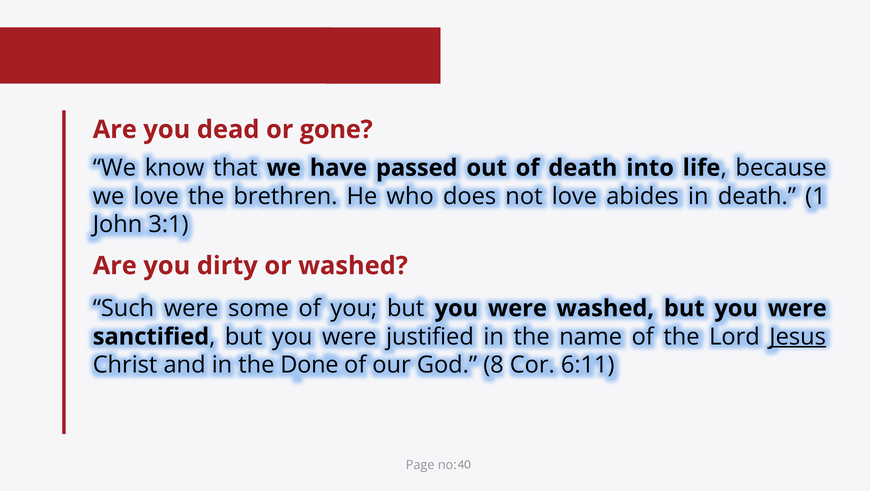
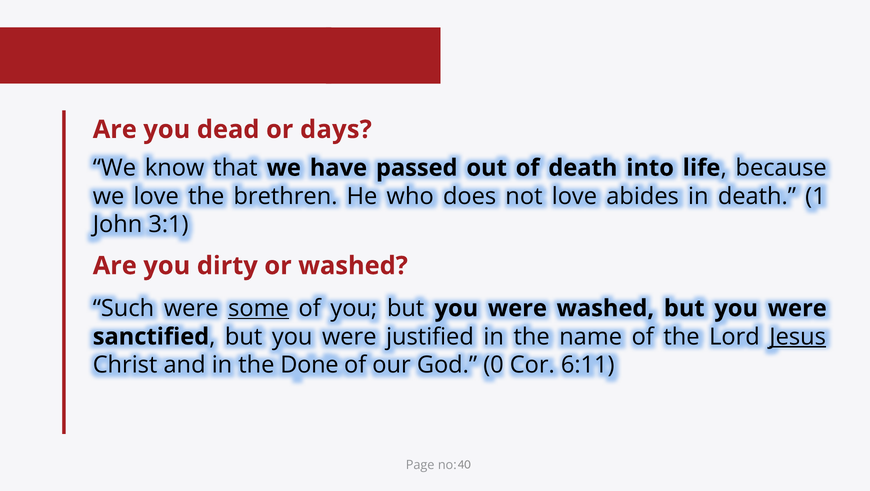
gone: gone -> days (336, 129)
some underline: none -> present (258, 308)
8: 8 -> 0 (493, 365)
